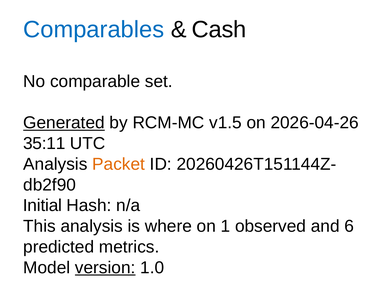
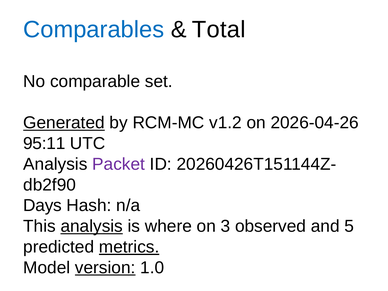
Cash: Cash -> Total (219, 29)
v1.5: v1.5 -> v1.2 (225, 123)
35:11: 35:11 -> 95:11 (44, 143)
Packet colour: orange -> purple (119, 164)
Initial: Initial -> Days (42, 206)
analysis underline: none -> present (92, 226)
1: 1 -> 3 (225, 226)
6: 6 -> 5 (349, 226)
metrics underline: none -> present (129, 247)
